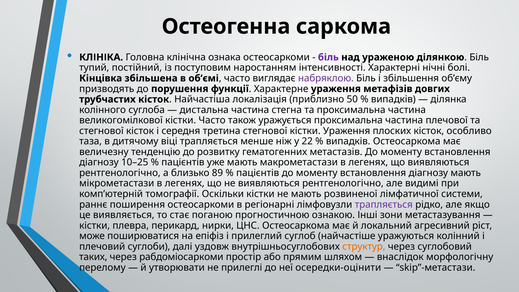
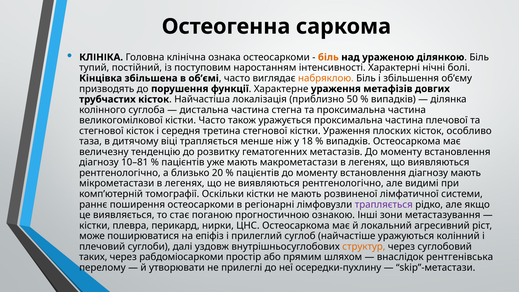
біль colour: purple -> orange (328, 57)
набряклою colour: purple -> orange (326, 78)
22: 22 -> 18 (307, 141)
10–25: 10–25 -> 10–81 (135, 162)
89: 89 -> 20 (217, 173)
морфологічну: морфологічну -> рентгенівська (460, 257)
осередки-оцінити: осередки-оцінити -> осередки-пухлину (338, 267)
